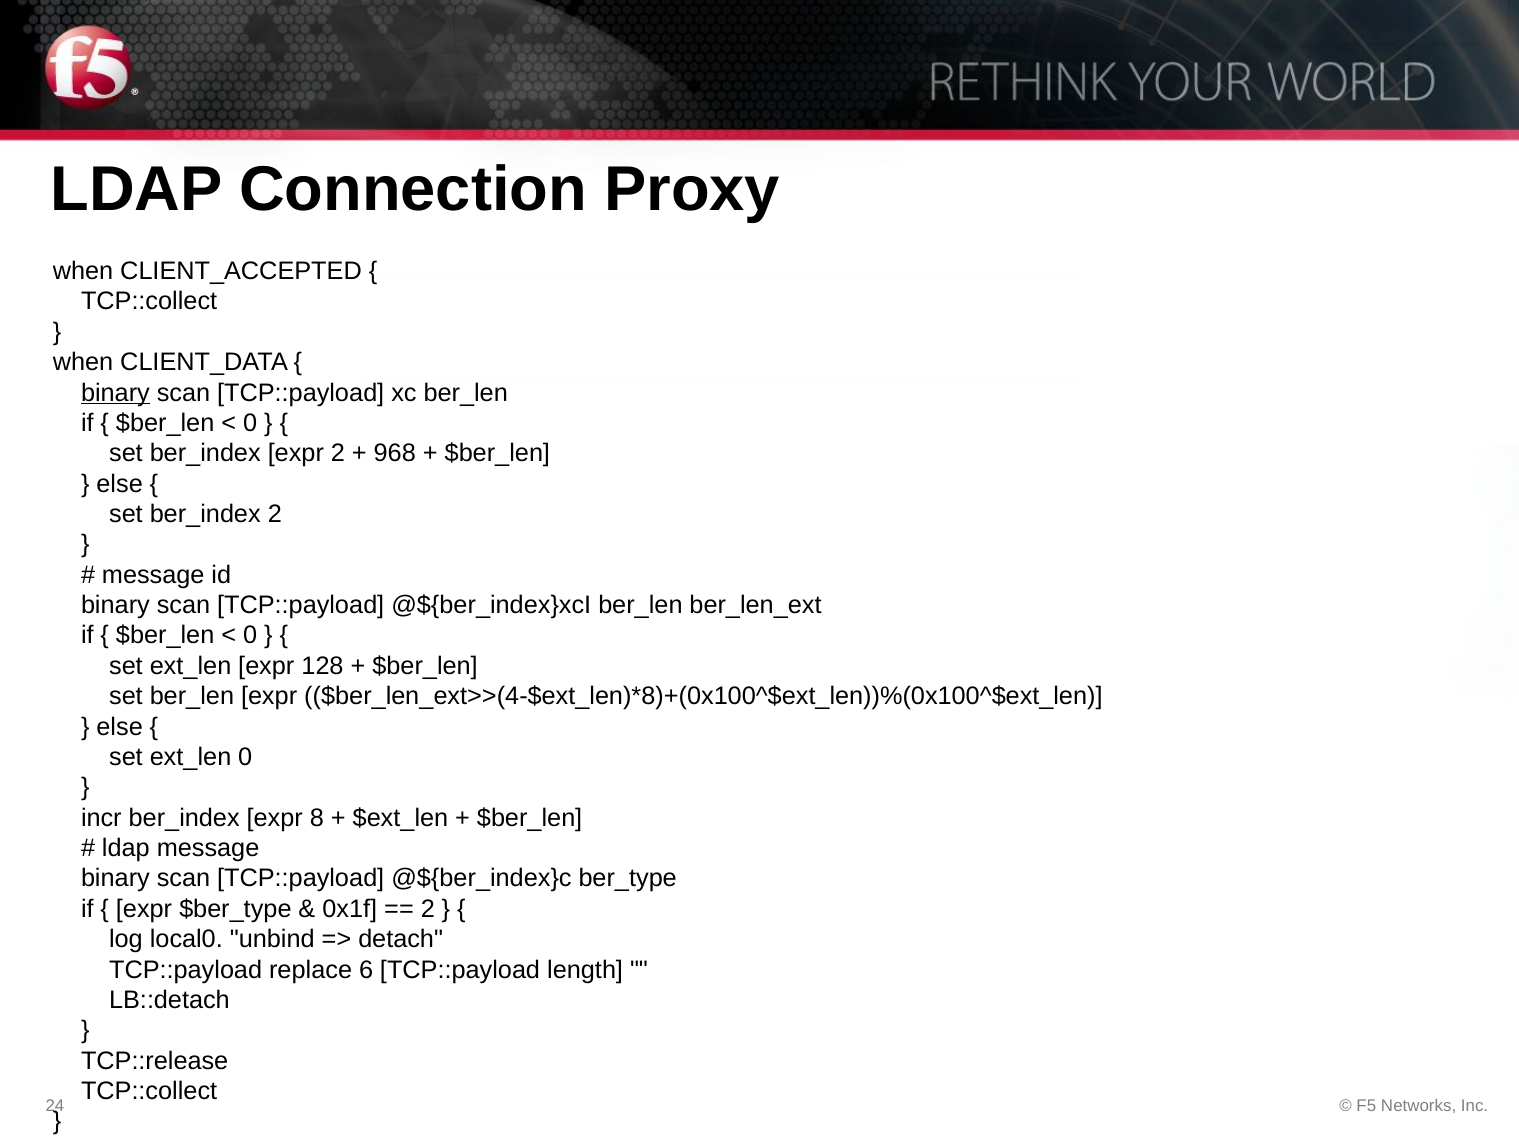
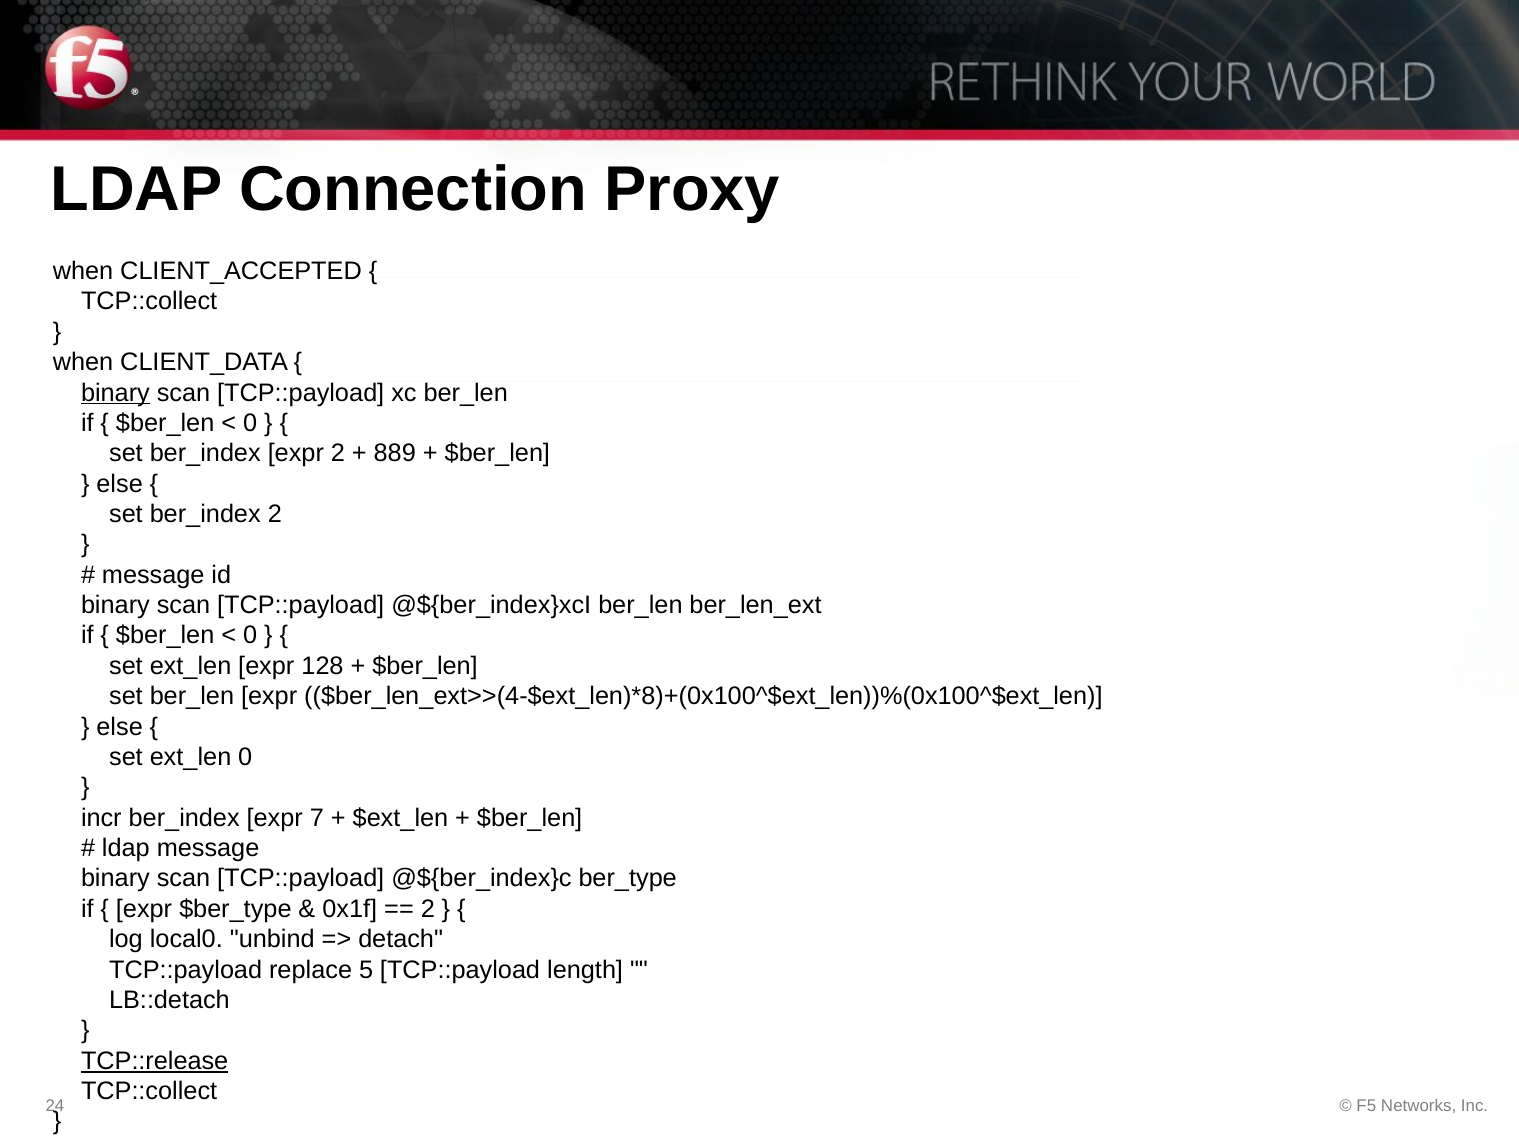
968: 968 -> 889 (395, 454)
8: 8 -> 7 (317, 818)
6: 6 -> 5 (366, 970)
TCP::release underline: none -> present (155, 1061)
